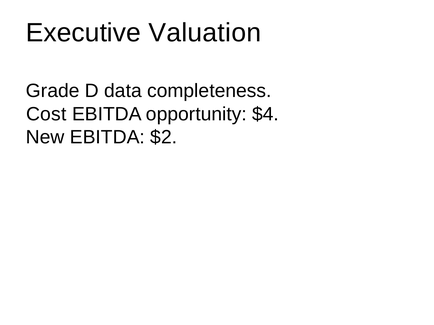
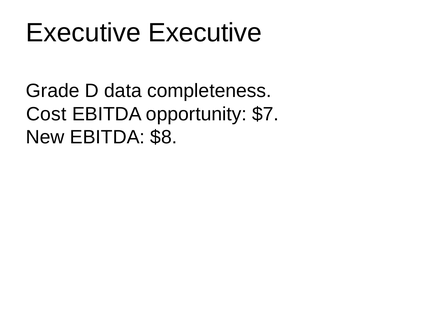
Executive Valuation: Valuation -> Executive (205, 33)
$4: $4 -> $7 (266, 114)
$2: $2 -> $8 (164, 137)
